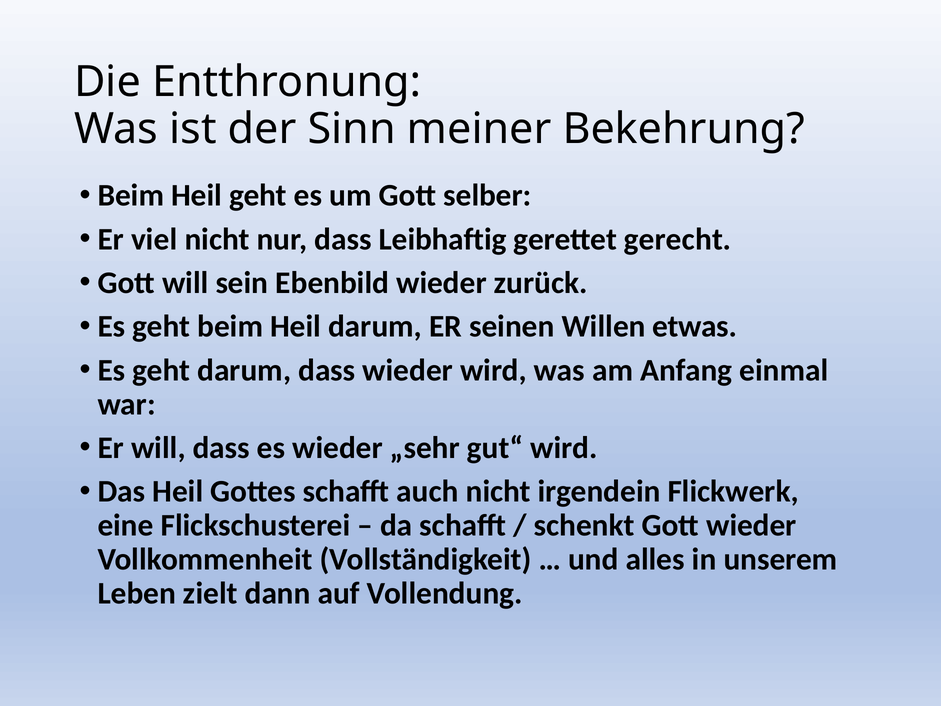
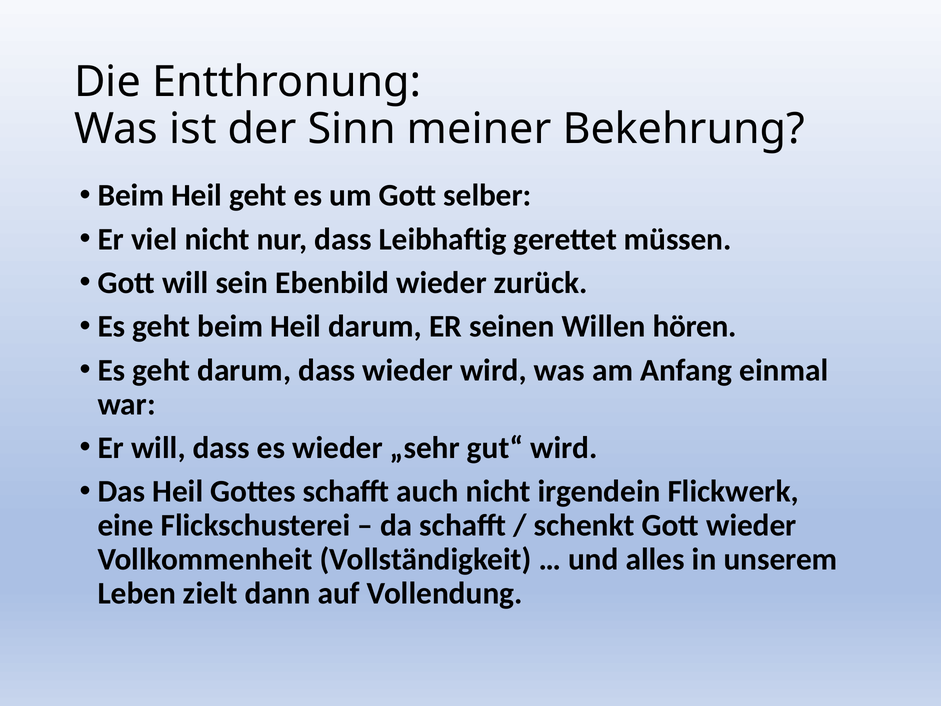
gerecht: gerecht -> müssen (678, 239)
etwas: etwas -> hören (695, 326)
